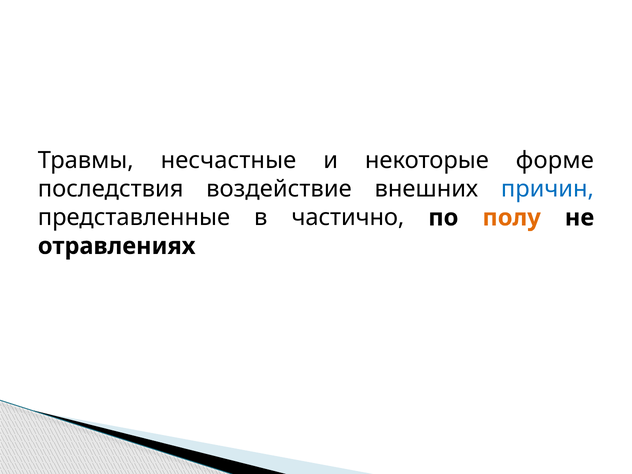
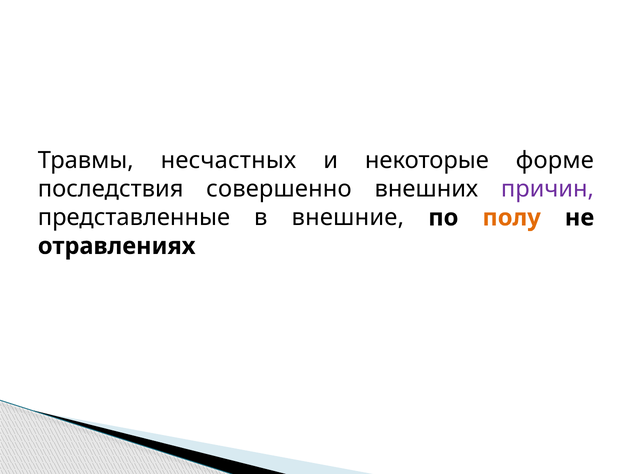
несчастные: несчастные -> несчастных (228, 161)
воздействие: воздействие -> совершенно (279, 189)
причин colour: blue -> purple (547, 189)
частично: частично -> внешние (348, 218)
